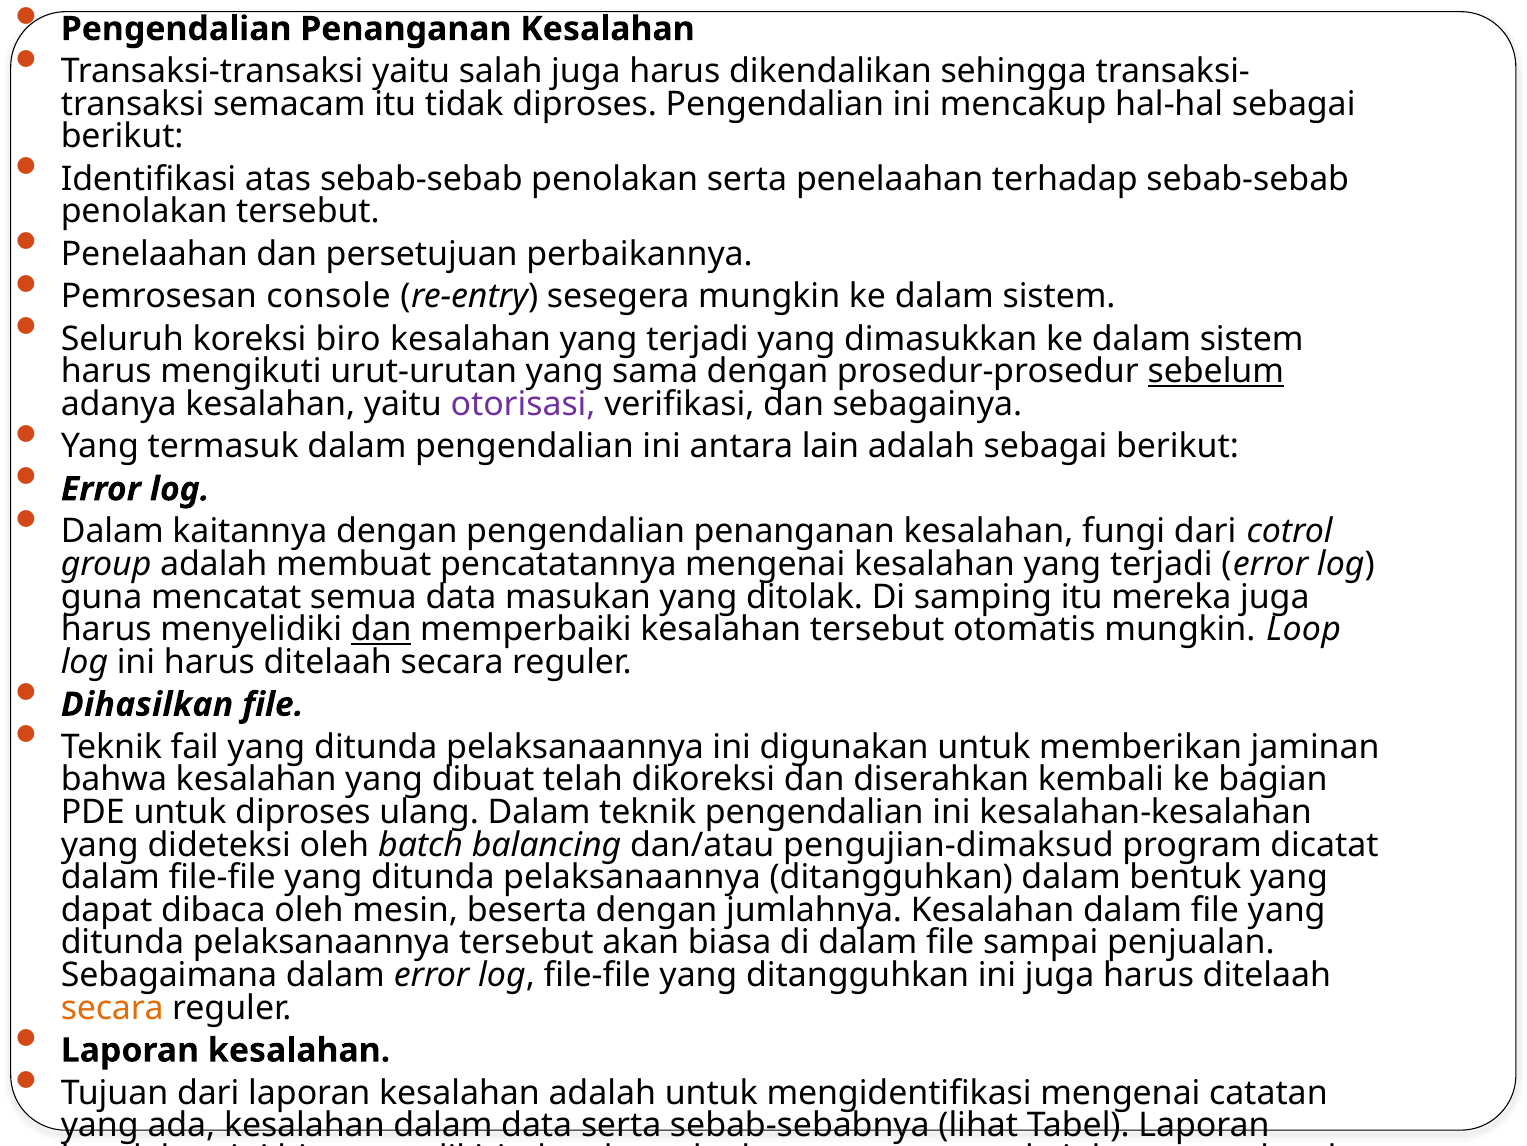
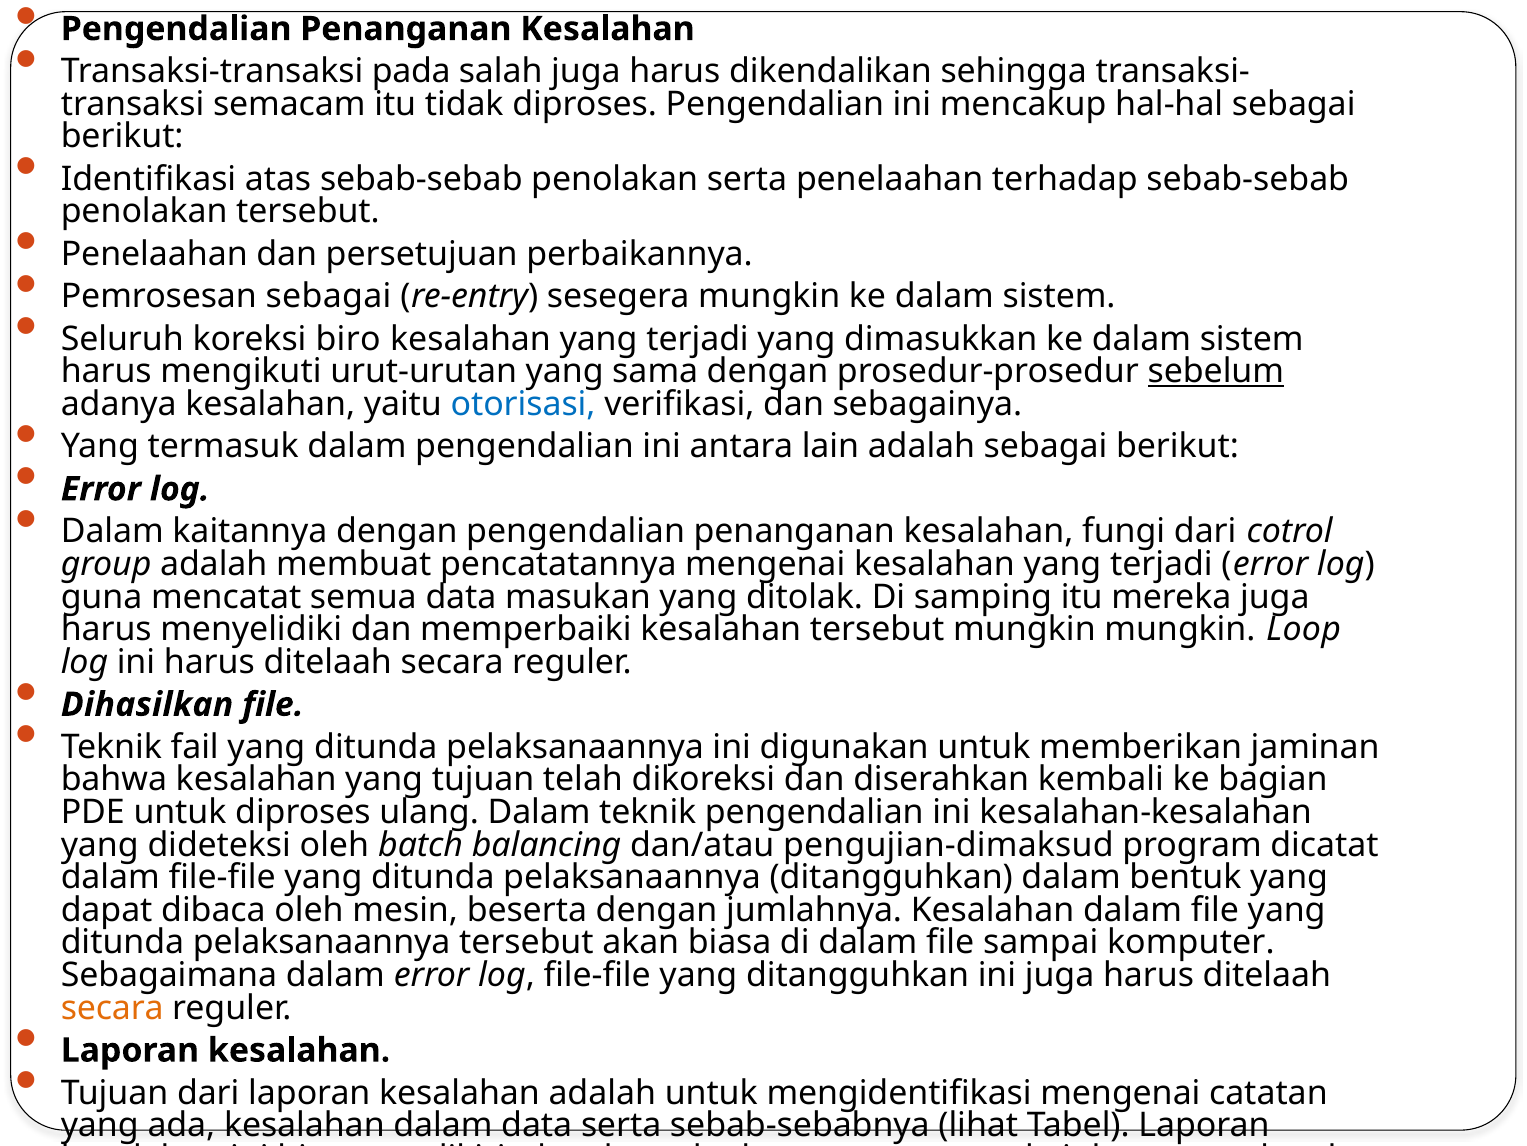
Transaksi-transaksi yaitu: yaitu -> pada (411, 71)
Pemrosesan console: console -> sebagai (329, 296)
otorisasi colour: purple -> blue (523, 404)
dan underline: present -> none (381, 629)
tersebut otomatis: otomatis -> mungkin (1024, 629)
yang dibuat: dibuat -> tujuan (483, 779)
penjualan: penjualan -> komputer (1191, 942)
